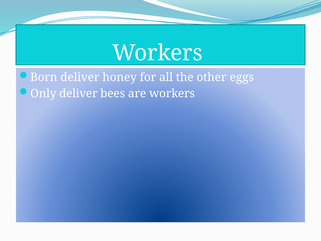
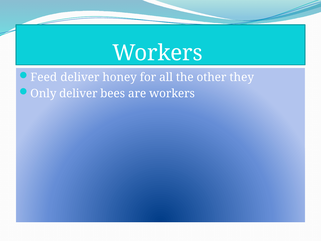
Born: Born -> Feed (44, 77)
eggs: eggs -> they (242, 77)
